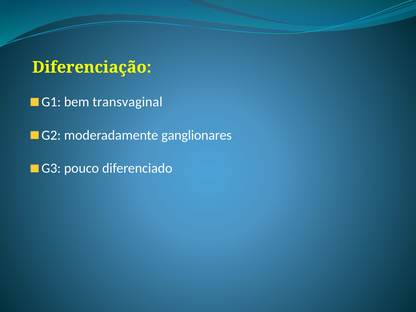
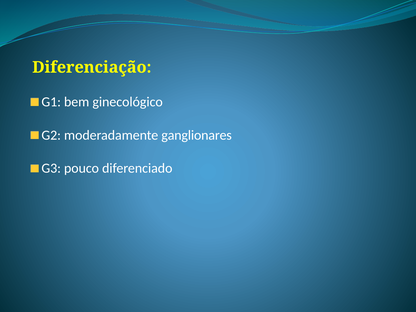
transvaginal: transvaginal -> ginecológico (128, 102)
